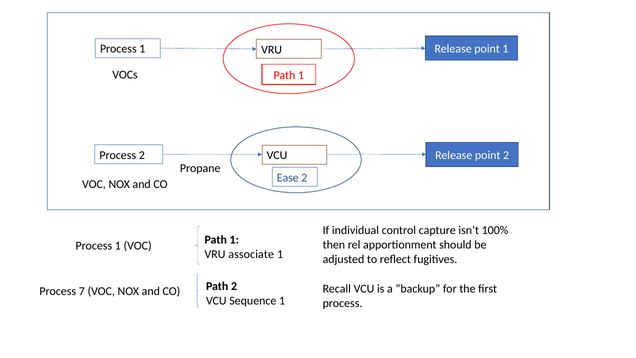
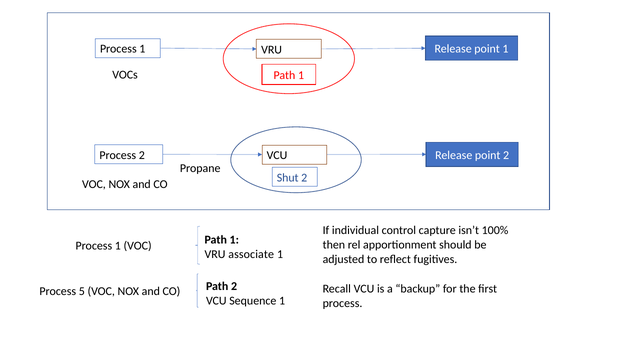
Ease: Ease -> Shut (288, 178)
7: 7 -> 5 (82, 291)
